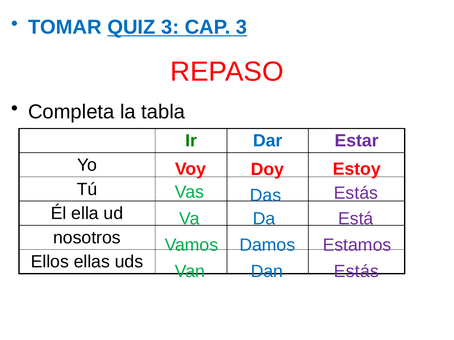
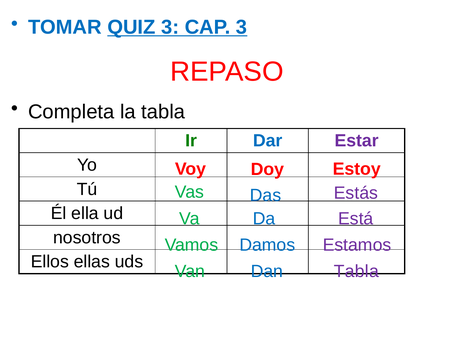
Estás: Estás -> Tabla (356, 272)
